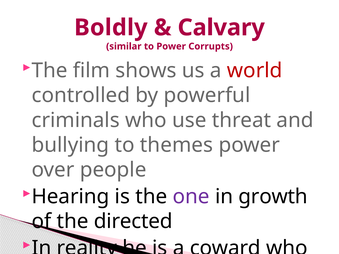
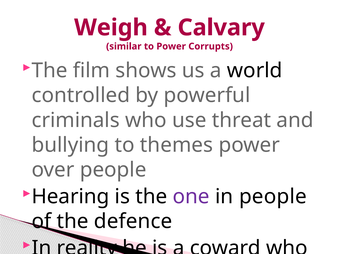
Boldly: Boldly -> Weigh (111, 28)
world colour: red -> black (255, 71)
in growth: growth -> people (273, 197)
directed: directed -> defence (133, 222)
